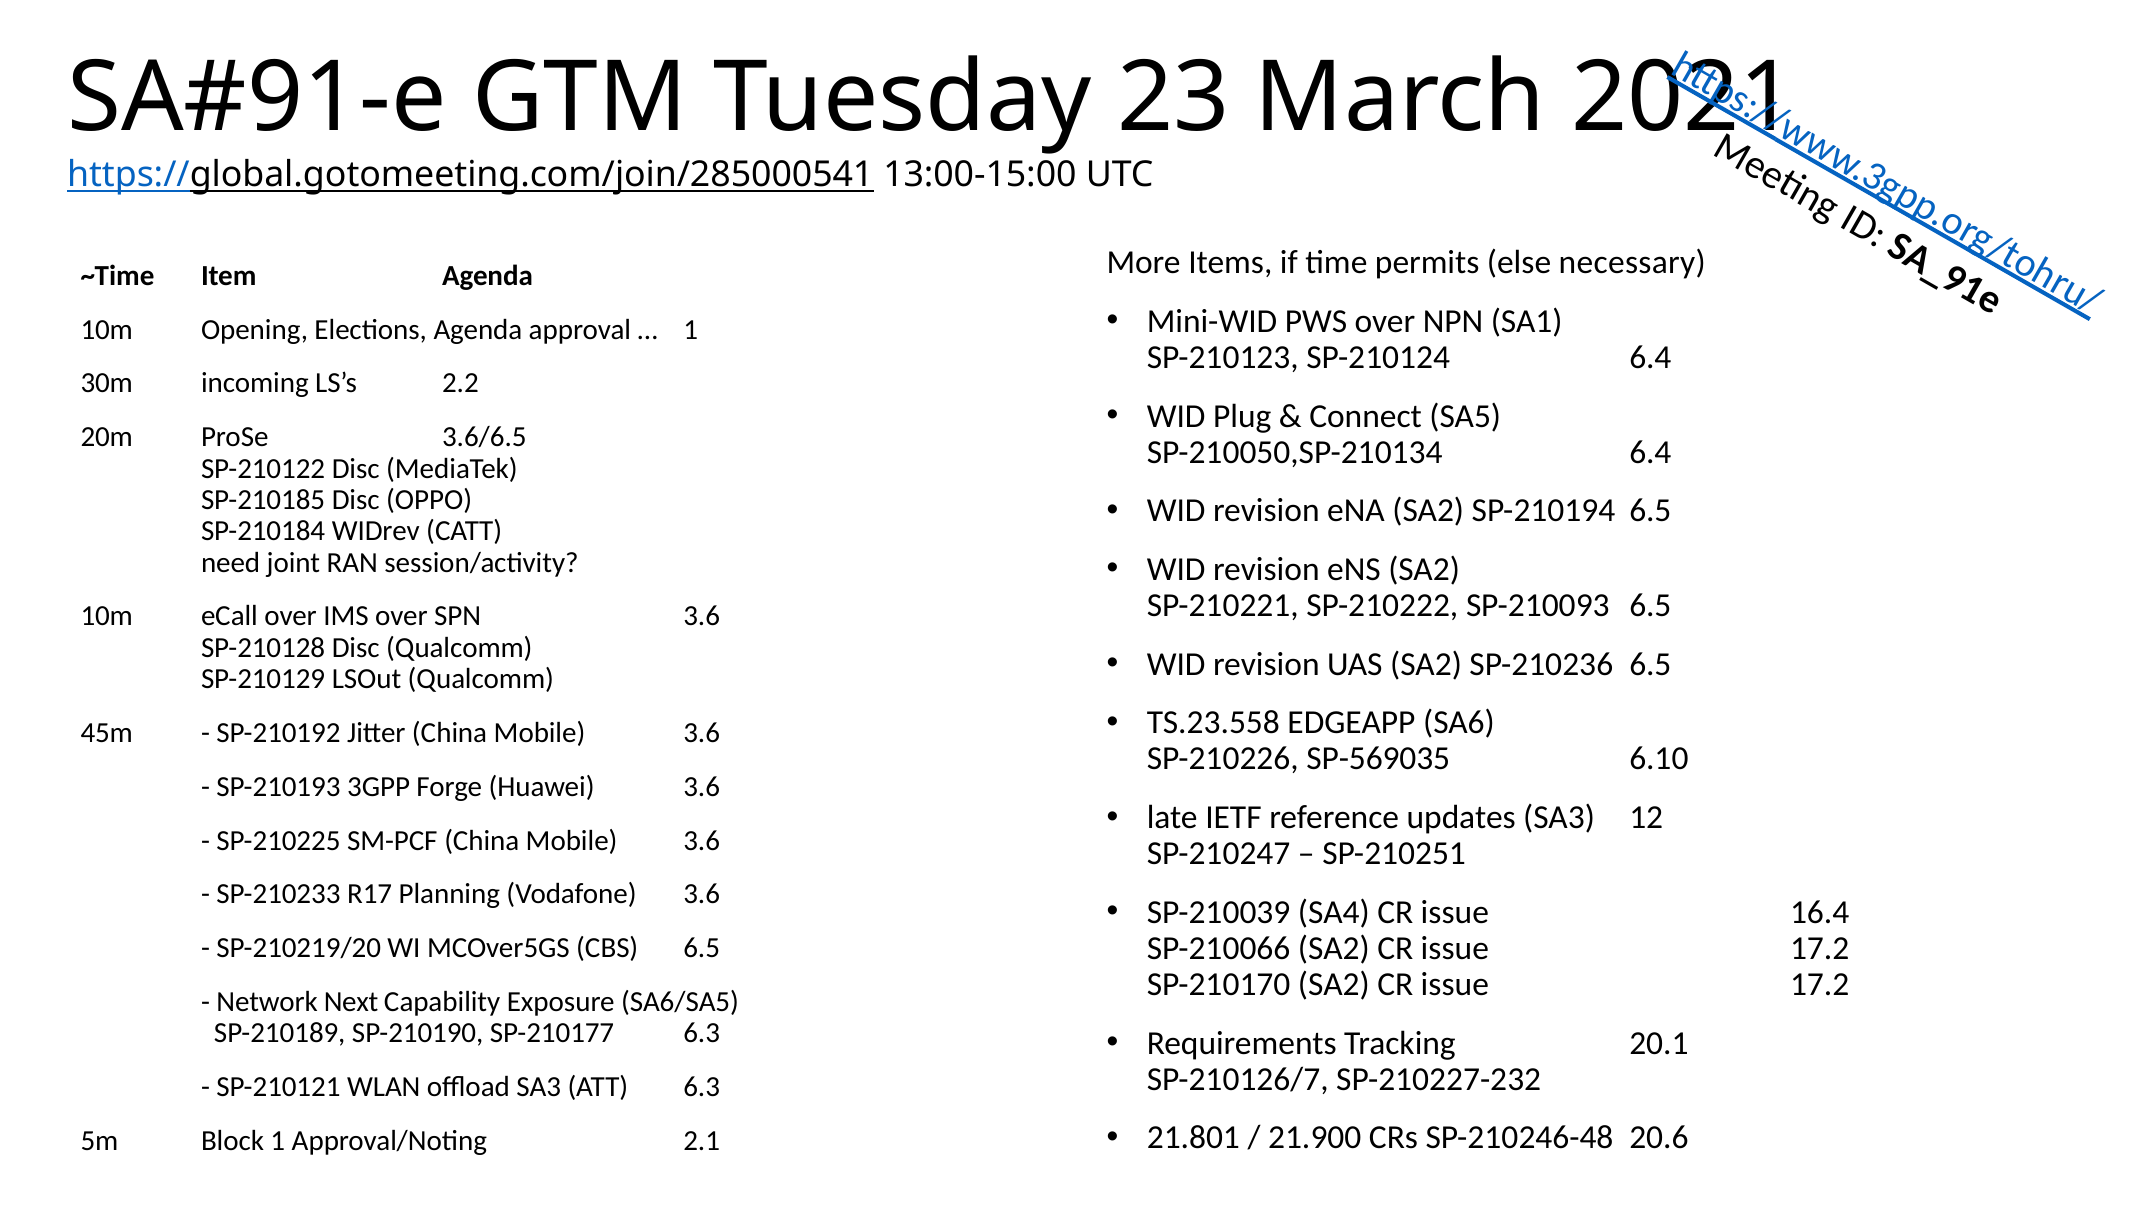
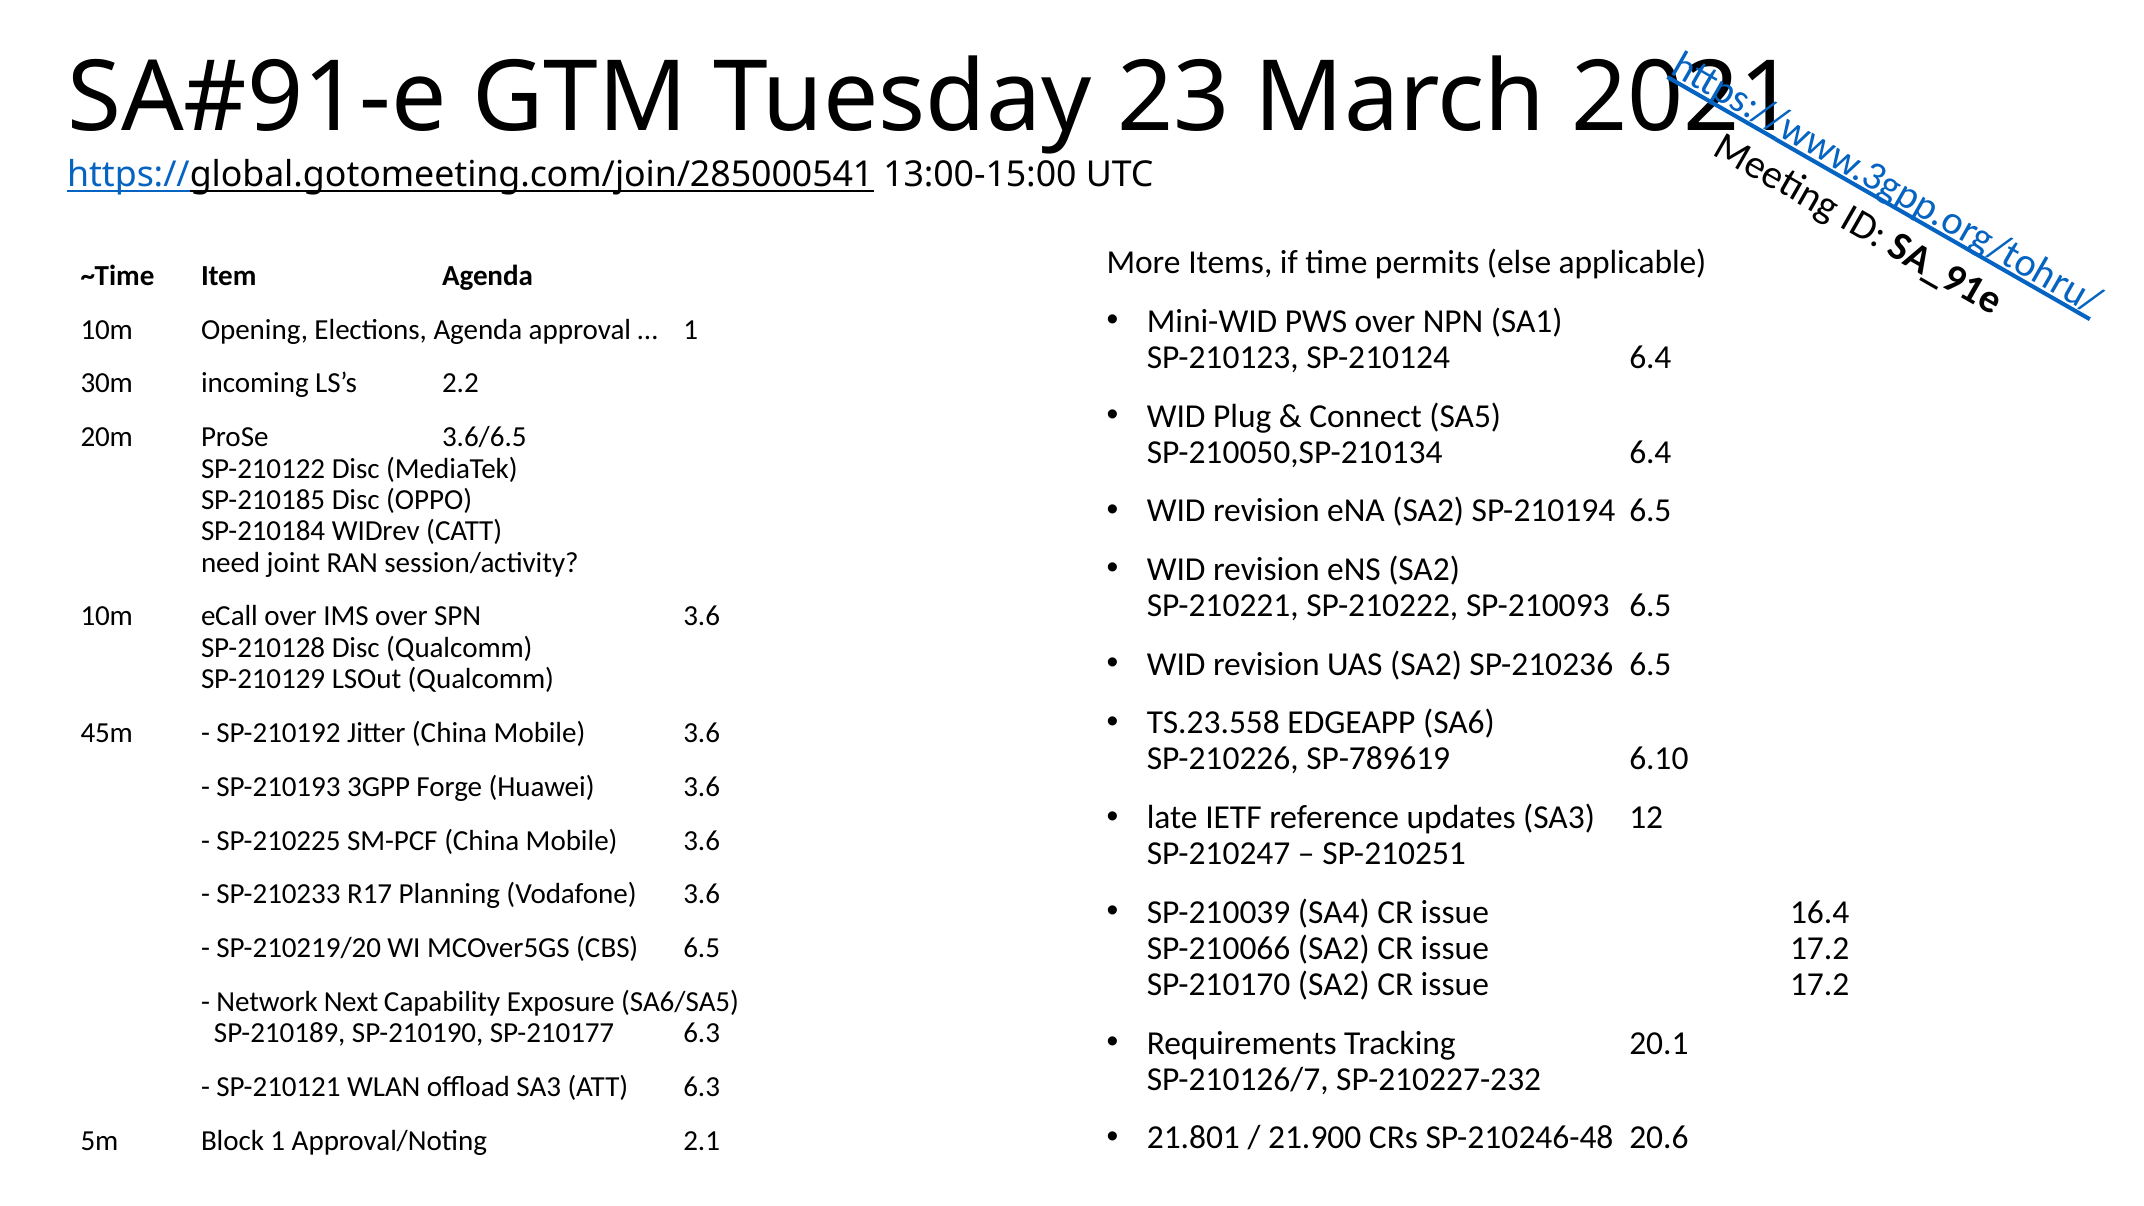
necessary: necessary -> applicable (1632, 263)
SP-569035: SP-569035 -> SP-789619 (1378, 759)
